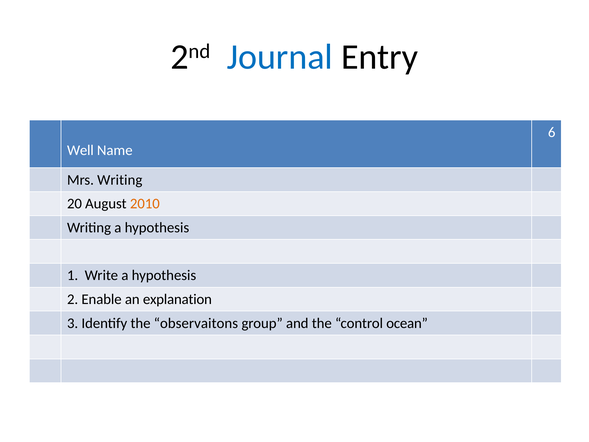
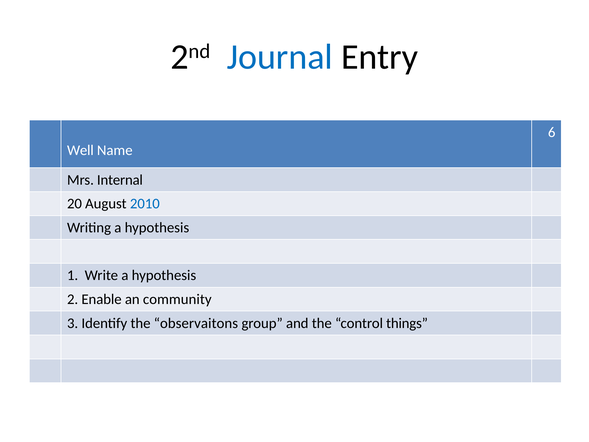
Mrs Writing: Writing -> Internal (120, 180)
2010 colour: orange -> blue (145, 204)
explanation: explanation -> community (177, 299)
ocean: ocean -> things (407, 323)
